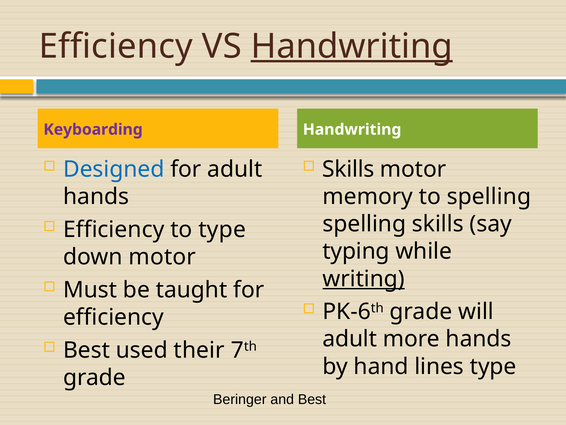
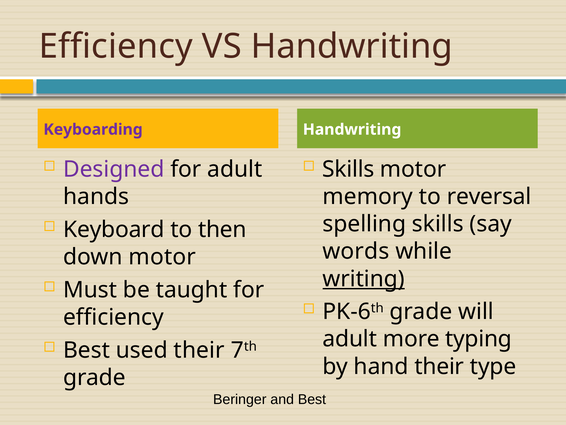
Handwriting underline: present -> none (352, 46)
Designed colour: blue -> purple (114, 169)
to spelling: spelling -> reversal (489, 196)
Efficiency: Efficiency -> Keyboard (114, 229)
to type: type -> then (222, 229)
typing: typing -> words (356, 251)
more hands: hands -> typing (479, 339)
hand lines: lines -> their (439, 366)
